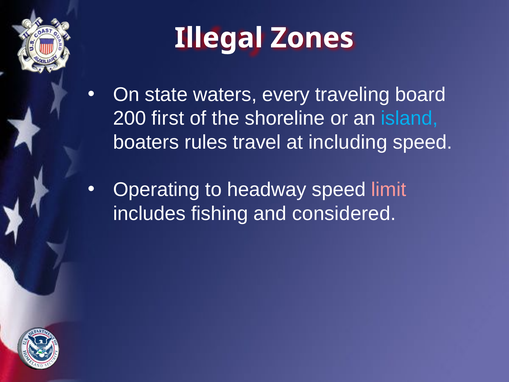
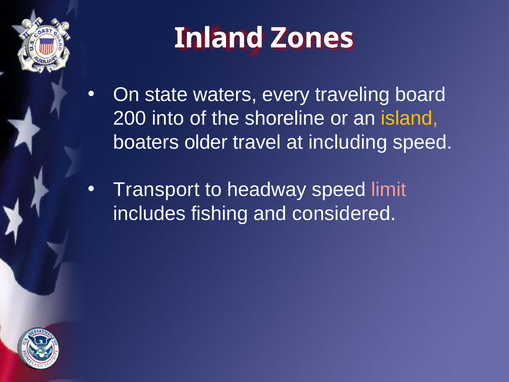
Illegal: Illegal -> Inland (219, 38)
first: first -> into (168, 118)
island colour: light blue -> yellow (409, 118)
rules: rules -> older (206, 142)
Operating: Operating -> Transport (156, 190)
